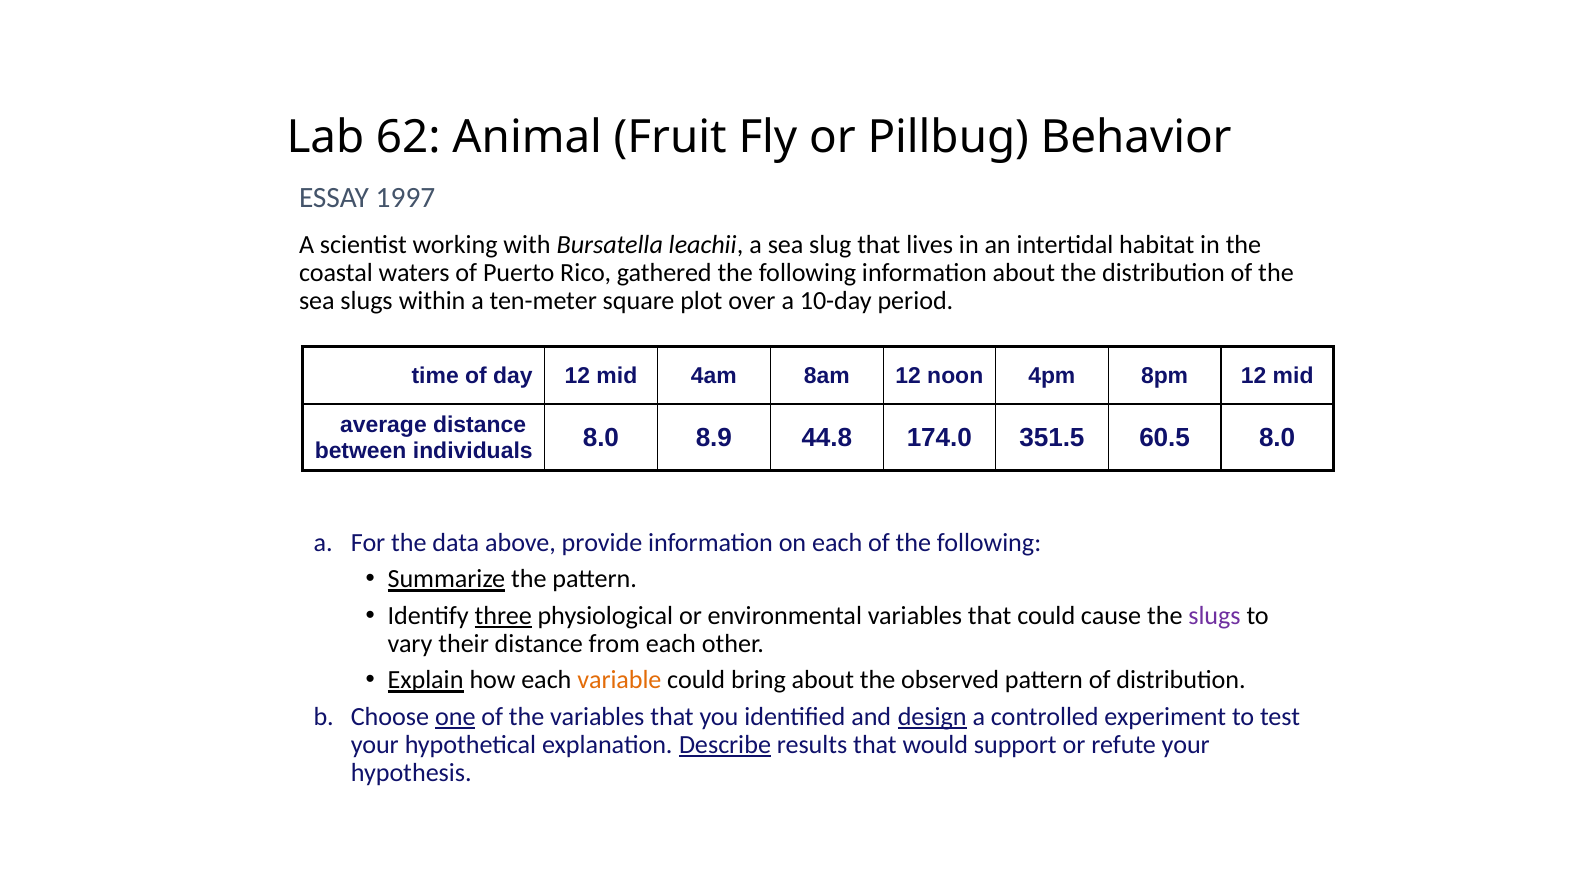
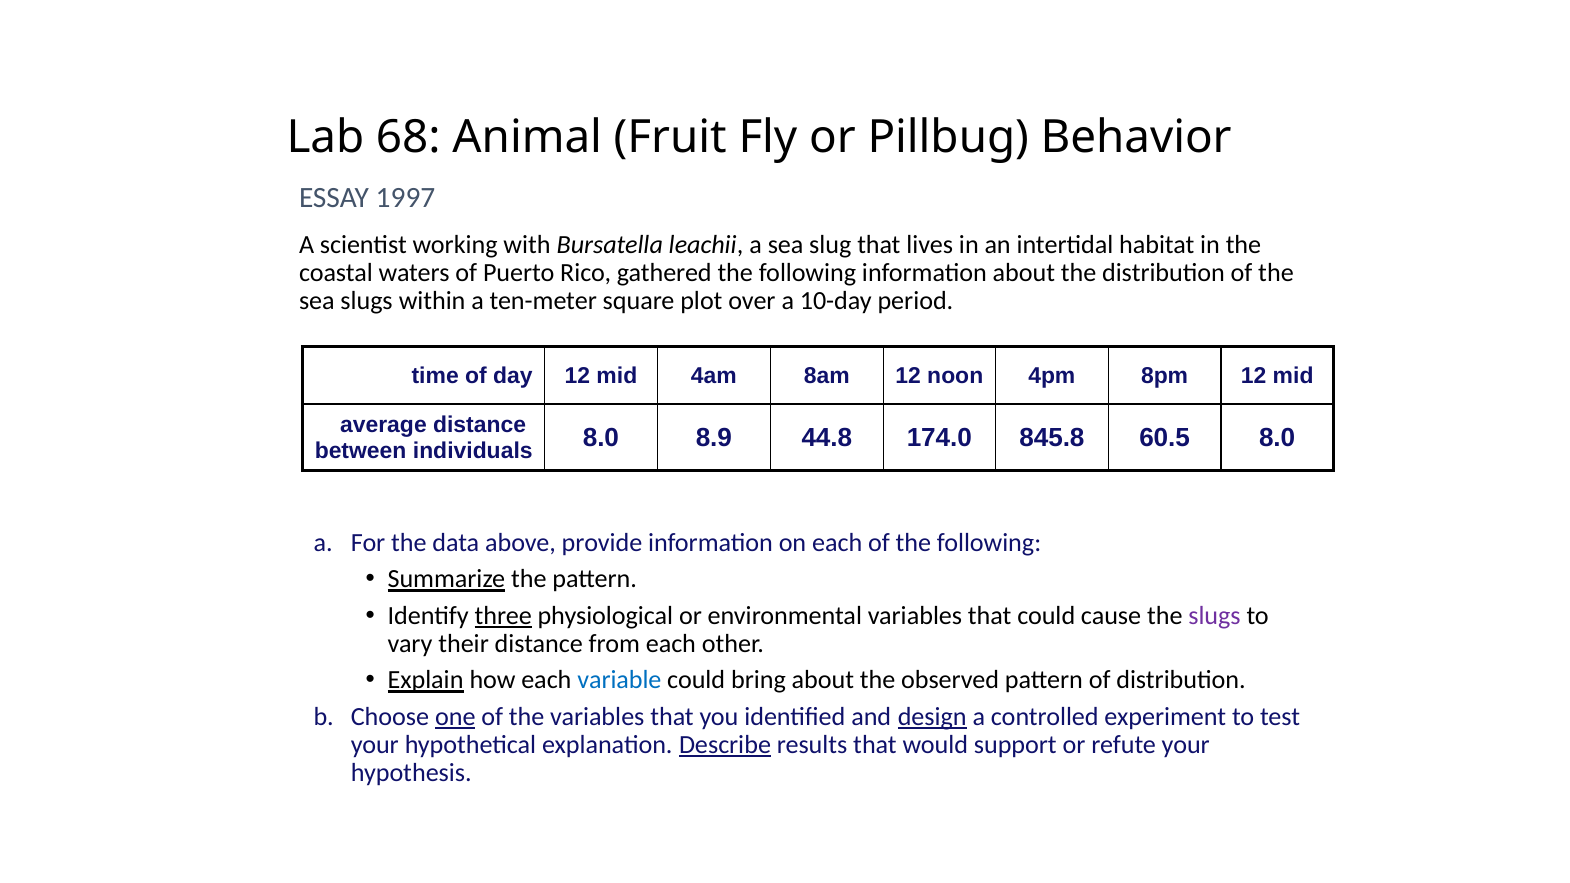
62: 62 -> 68 (408, 137)
351.5: 351.5 -> 845.8 (1052, 438)
variable colour: orange -> blue (619, 680)
